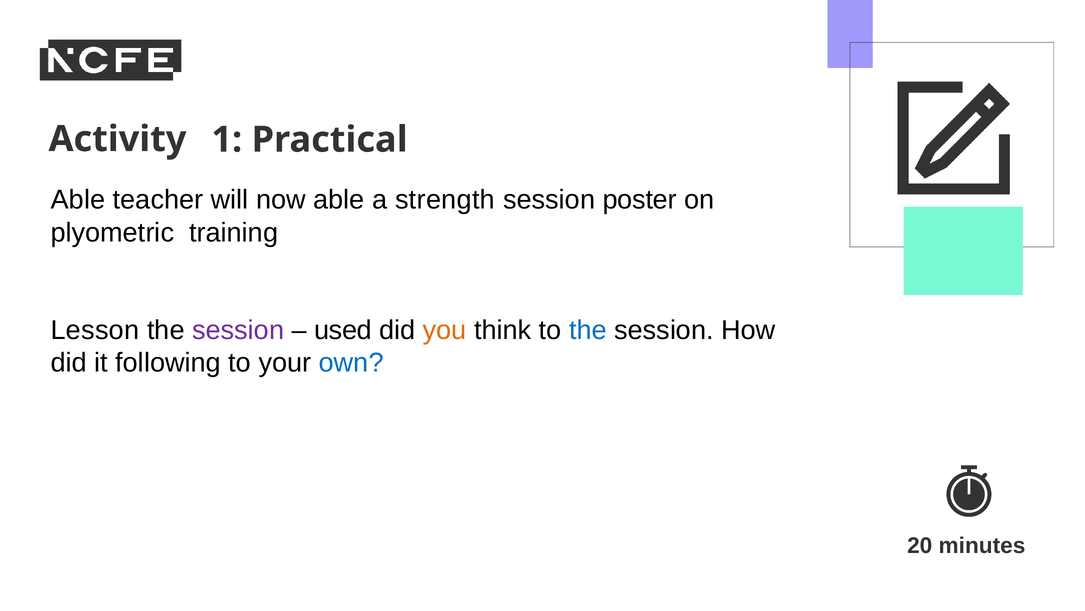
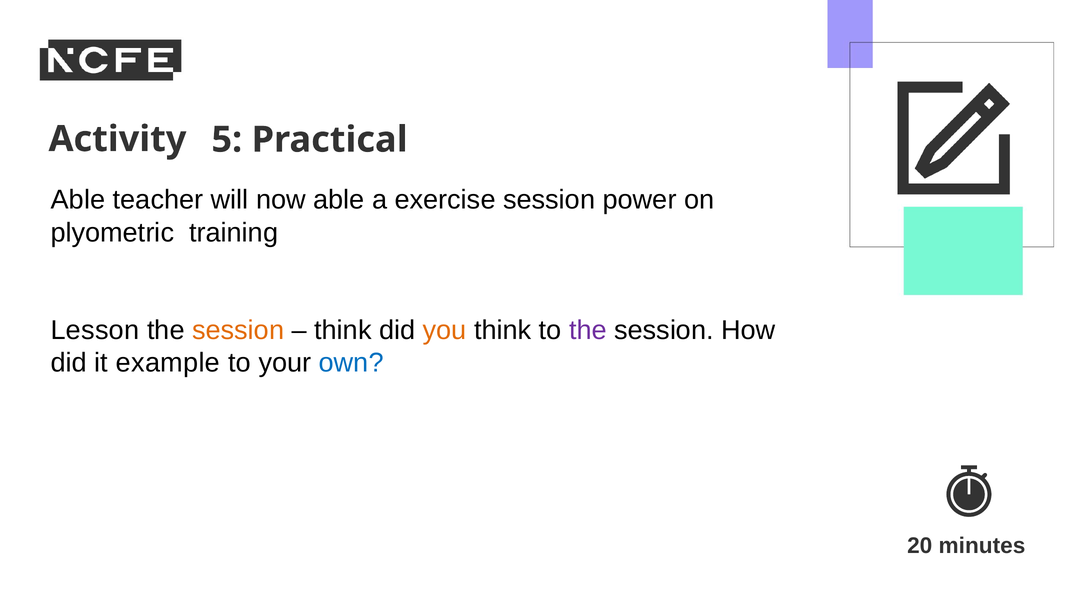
1: 1 -> 5 (227, 140)
strength: strength -> exercise (445, 200)
poster: poster -> power (640, 200)
session colour: purple -> orange (238, 330)
used: used -> think (343, 330)
the colour: blue -> purple (588, 330)
following: following -> example (168, 363)
